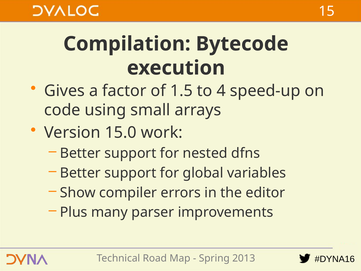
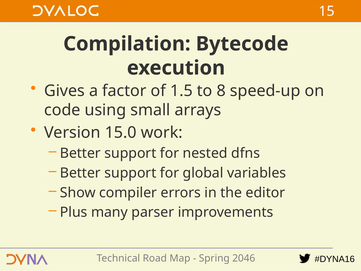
4: 4 -> 8 (221, 91)
2013: 2013 -> 2046 (244, 258)
